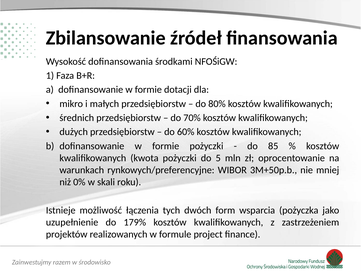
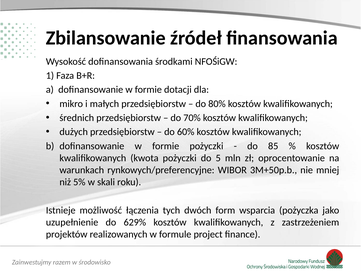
0%: 0% -> 5% (79, 182)
179%: 179% -> 629% (135, 222)
